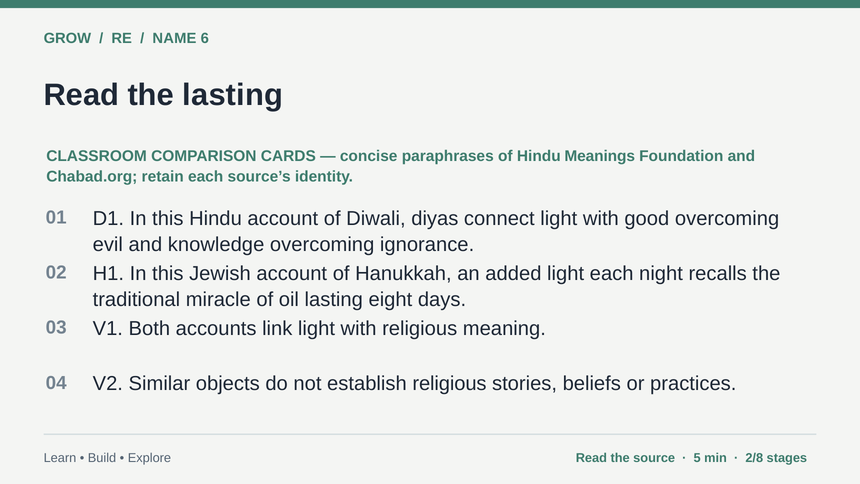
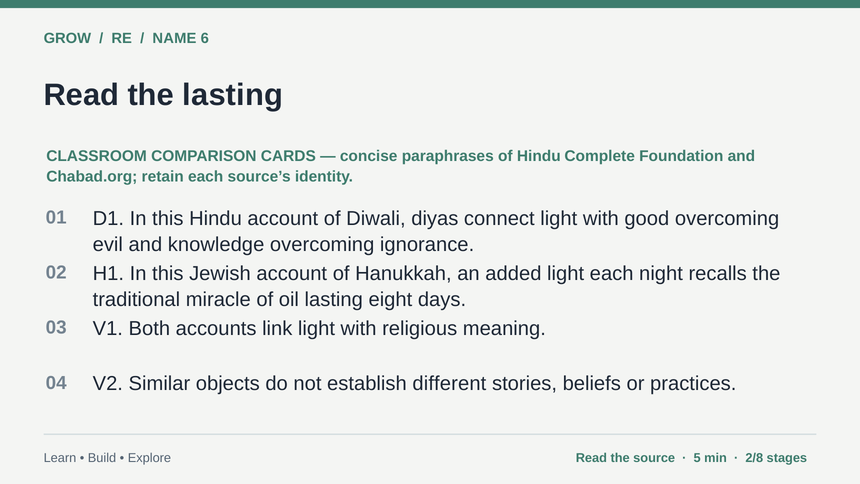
Meanings: Meanings -> Complete (600, 156)
establish religious: religious -> different (449, 384)
